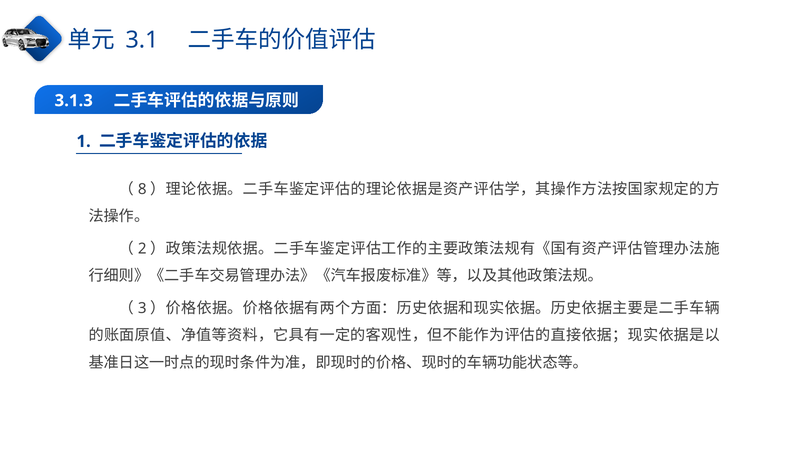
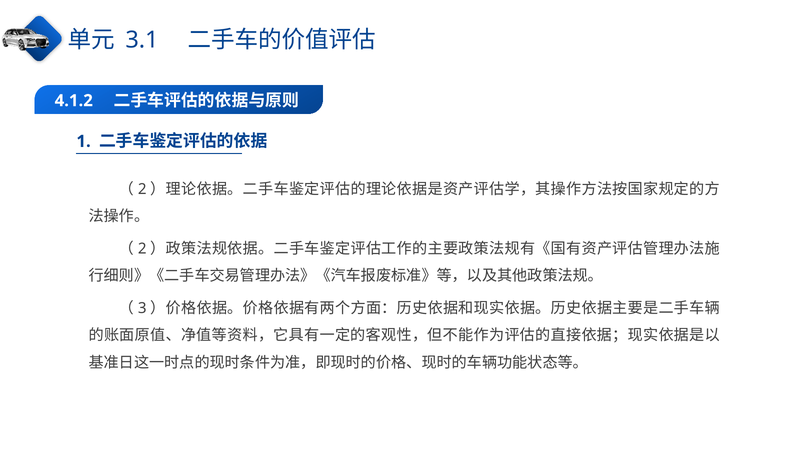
3.1.3: 3.1.3 -> 4.1.2 (74, 101)
8: 8 -> 2 (142, 189)
